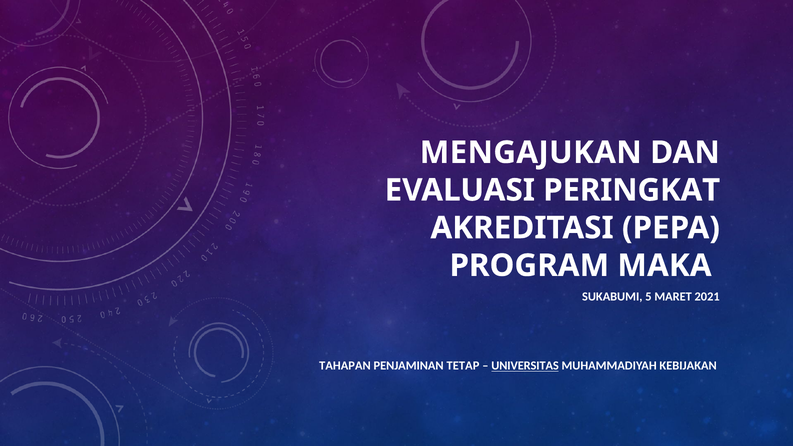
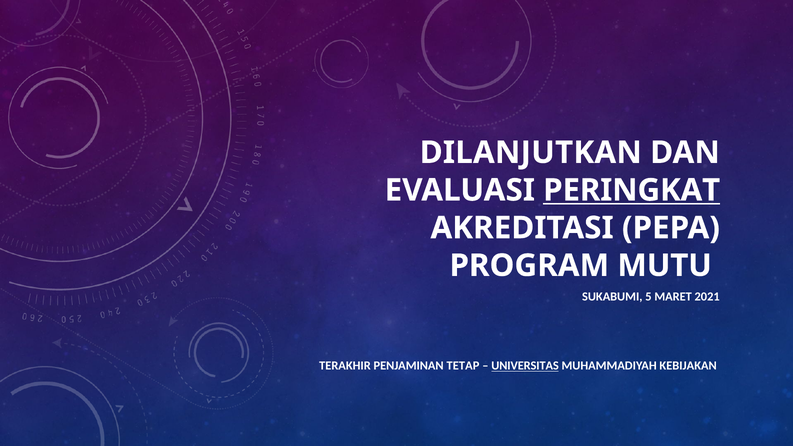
MENGAJUKAN: MENGAJUKAN -> DILANJUTKAN (531, 153)
PERINGKAT underline: none -> present (632, 190)
MAKA: MAKA -> MUTU (665, 266)
TAHAPAN: TAHAPAN -> TERAKHIR (345, 366)
